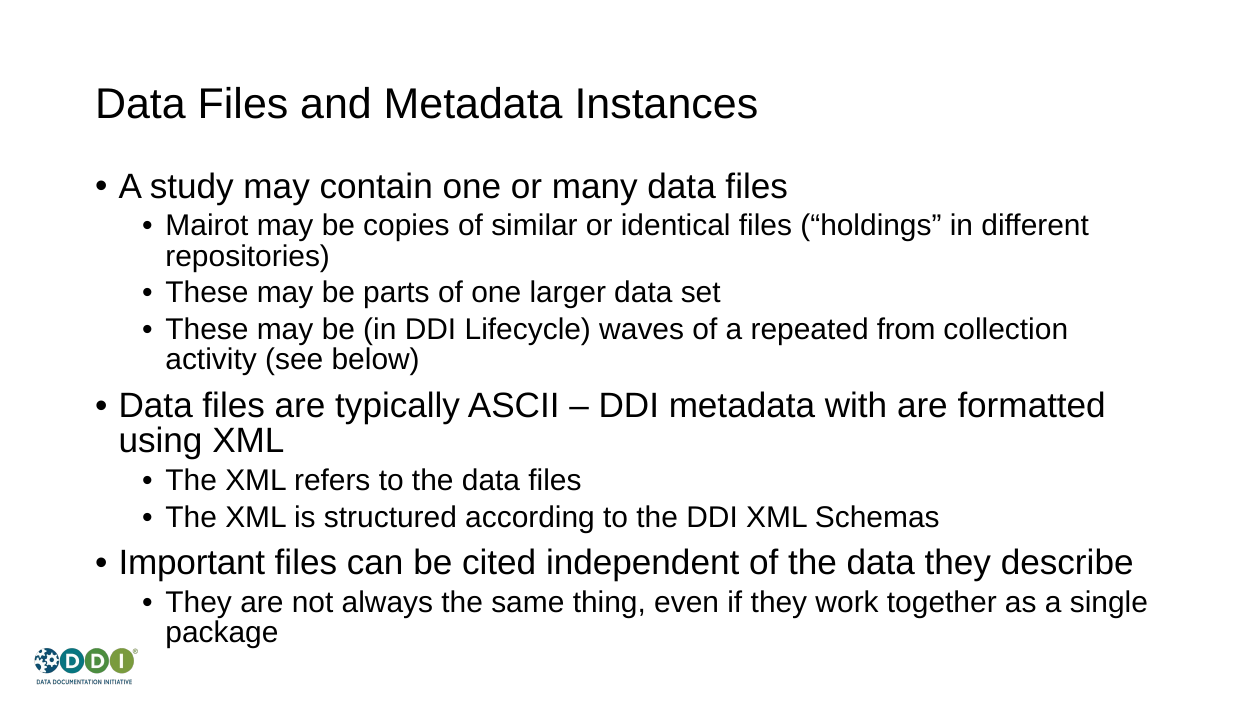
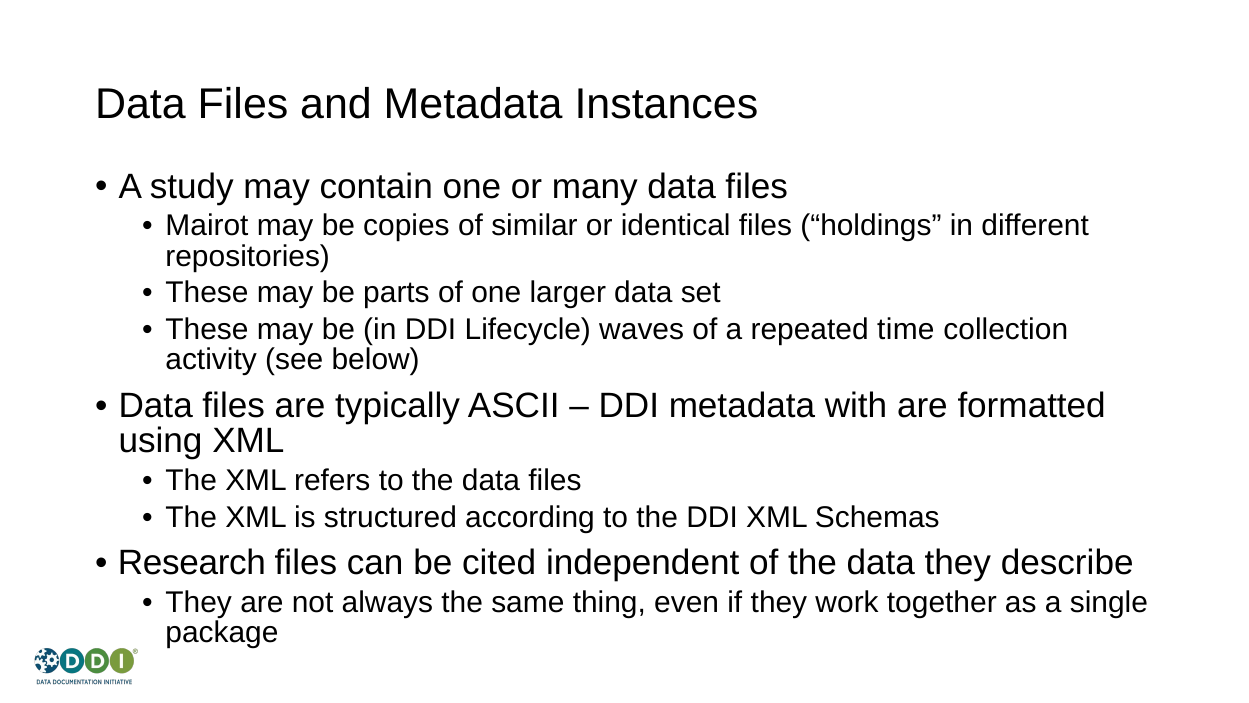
from: from -> time (906, 330)
Important: Important -> Research (192, 563)
